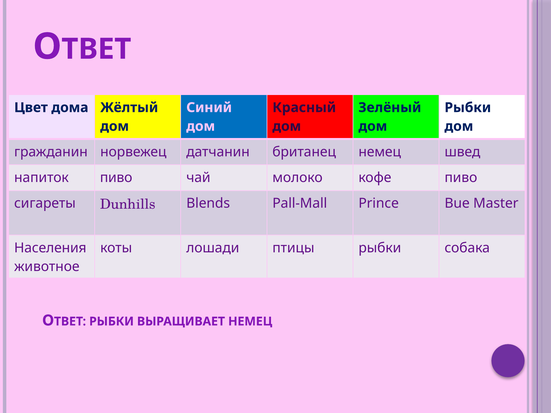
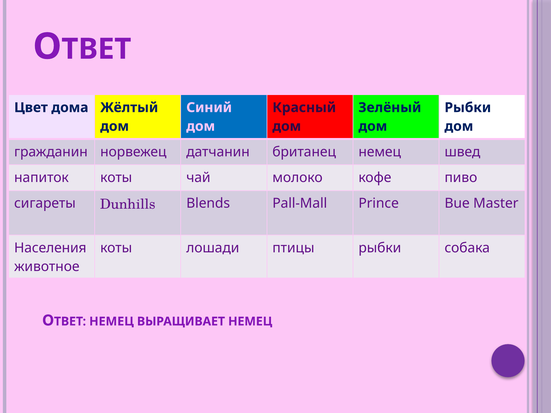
напиток пиво: пиво -> коты (116, 178)
ОТВЕТ РЫБКИ: РЫБКИ -> НЕМЕЦ (111, 322)
